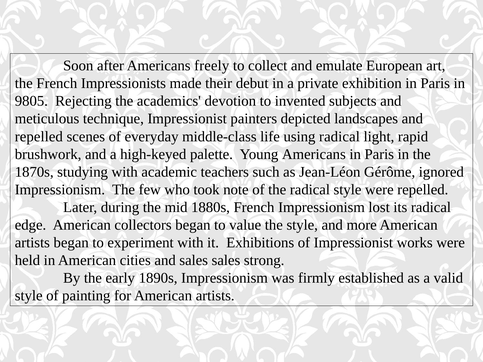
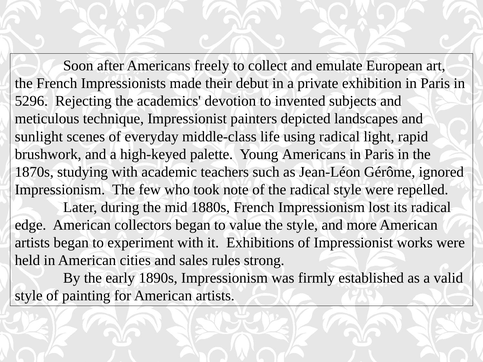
9805: 9805 -> 5296 (31, 101)
repelled: repelled -> sunlight (39, 137)
sales sales: sales -> rules (226, 260)
